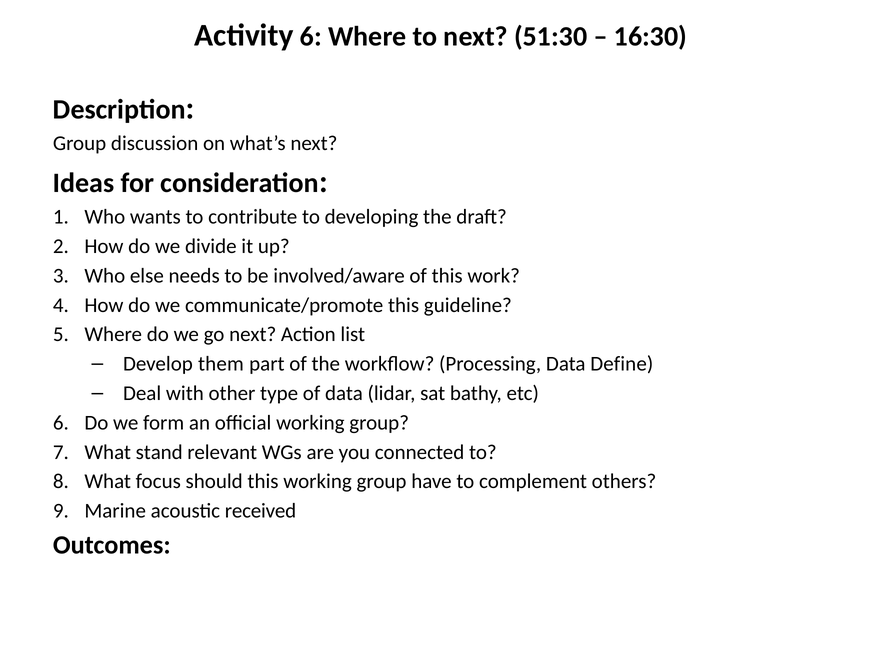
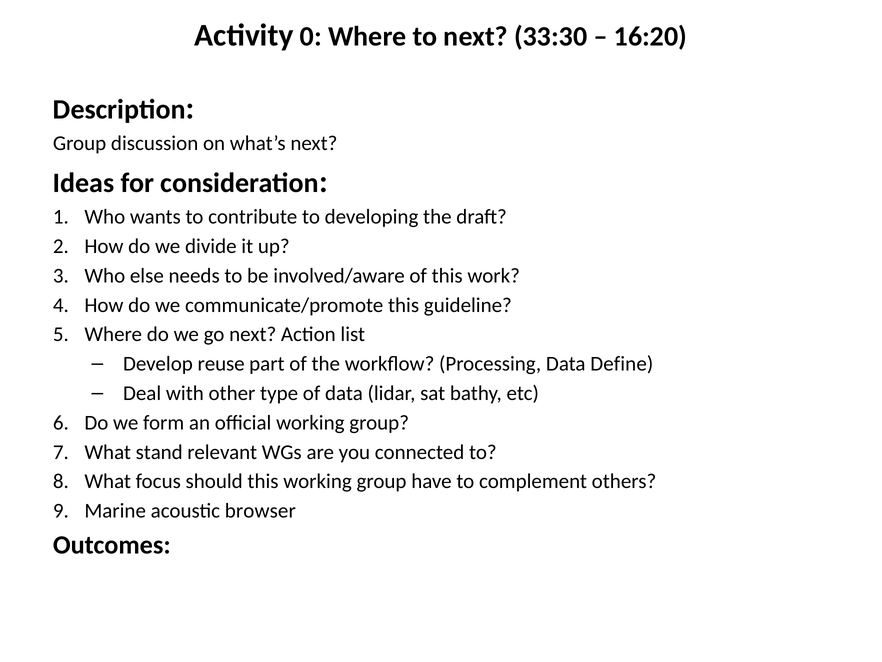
Activity 6: 6 -> 0 (311, 36)
51:30: 51:30 -> 33:30 (551, 36)
16:30: 16:30 -> 16:20 (650, 36)
them: them -> reuse (221, 364)
received: received -> browser (260, 511)
